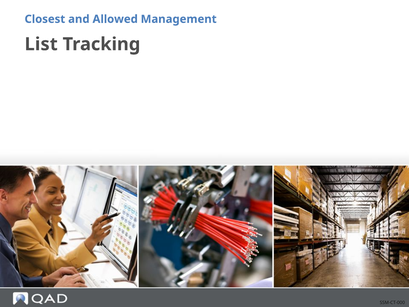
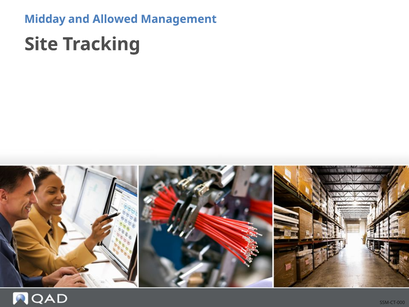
Closest: Closest -> Midday (45, 19)
List: List -> Site (41, 44)
